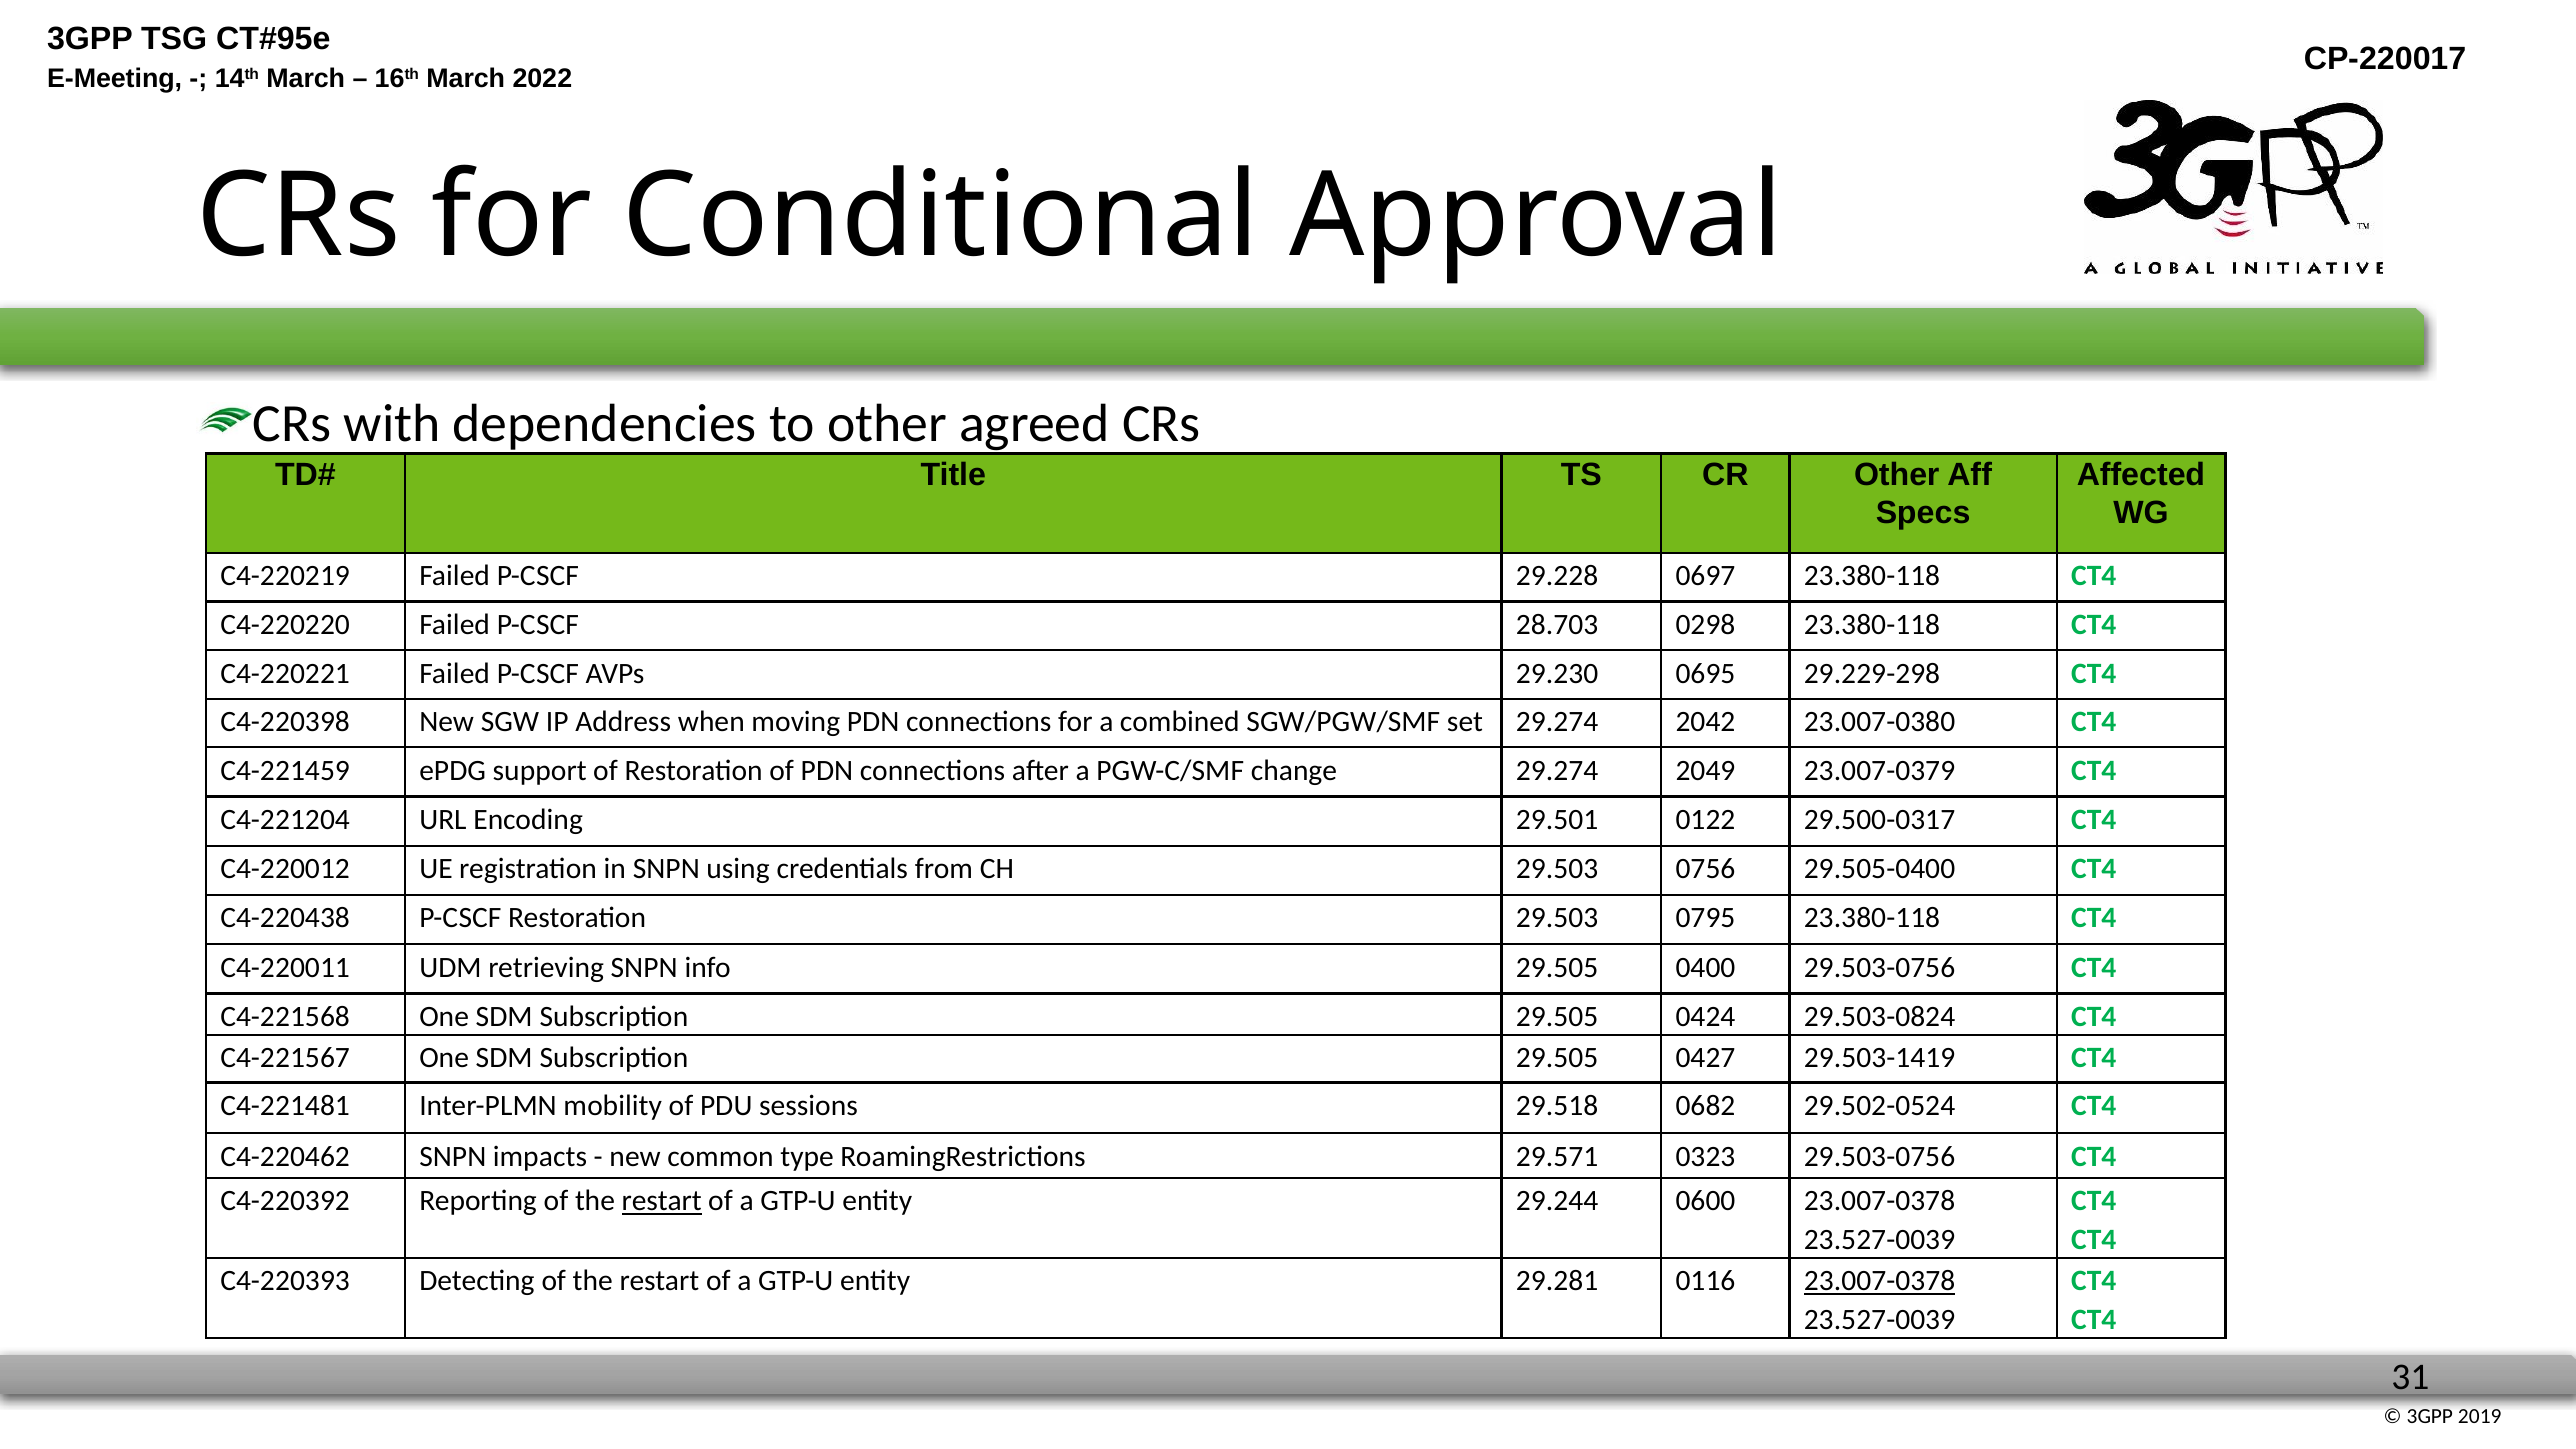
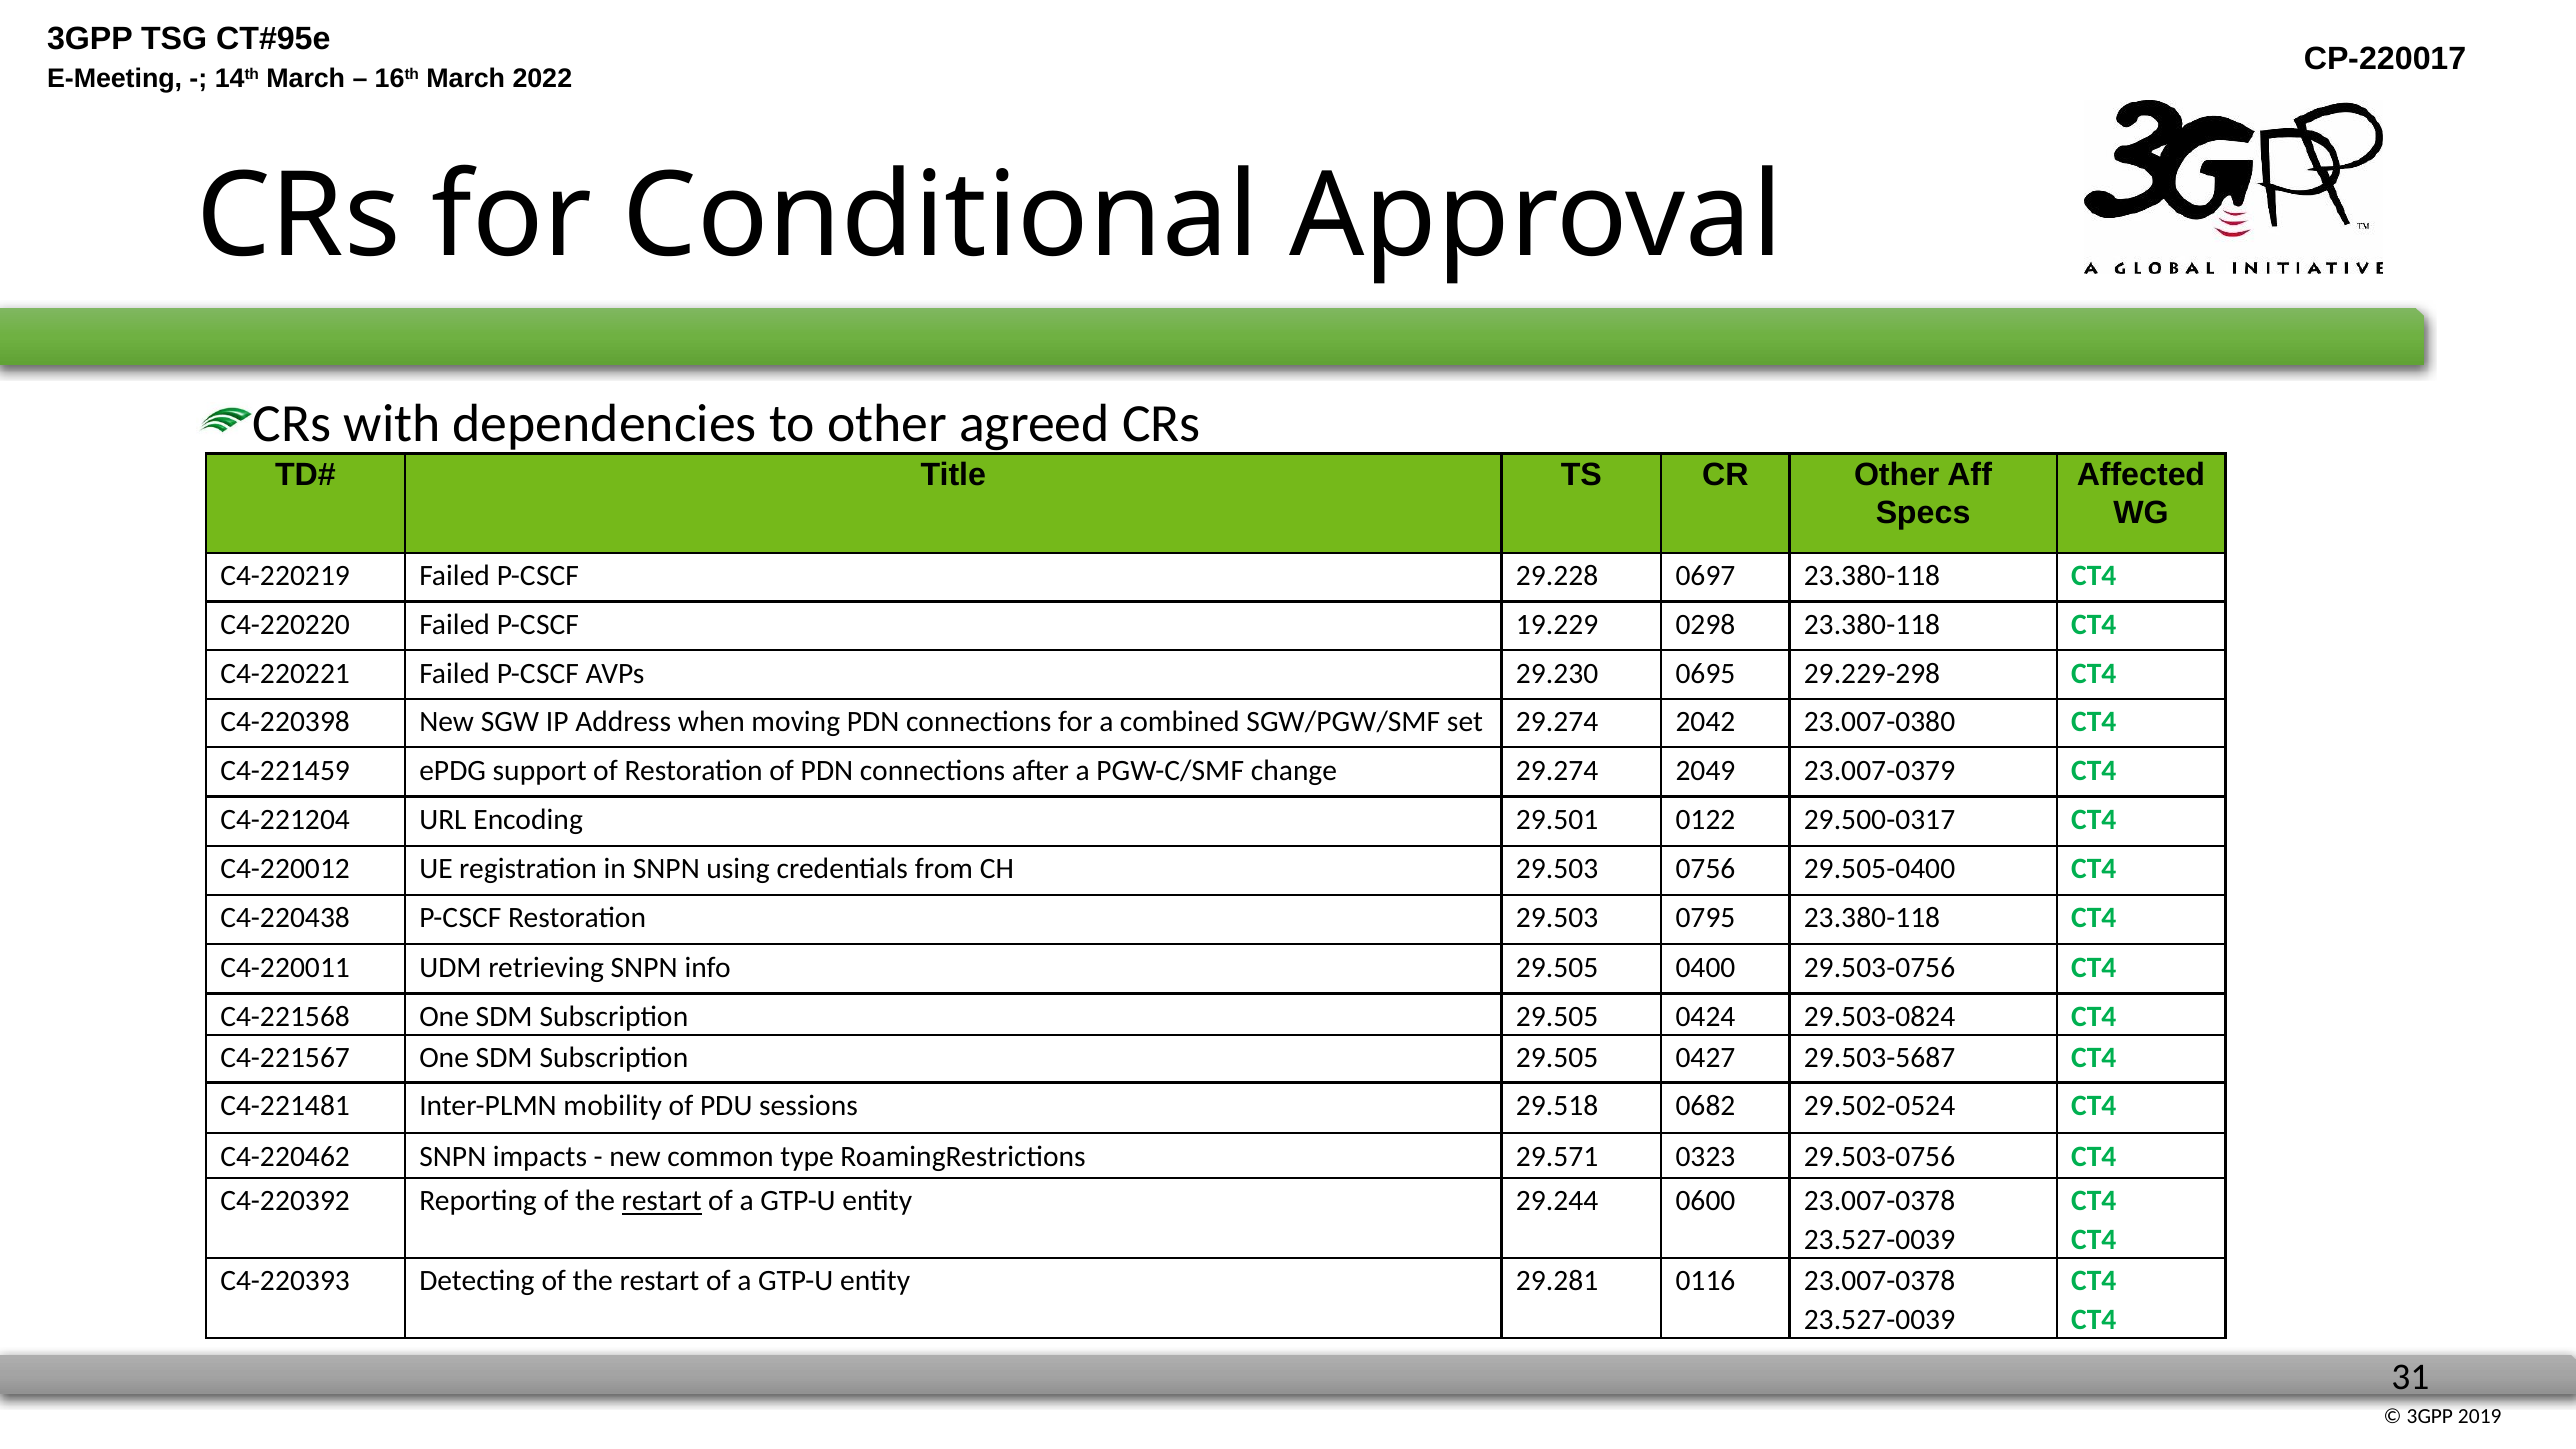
28.703: 28.703 -> 19.229 (1557, 625)
29.503-1419: 29.503-1419 -> 29.503-5687 (1880, 1058)
23.007-0378 underline: present -> none (1880, 1281)
